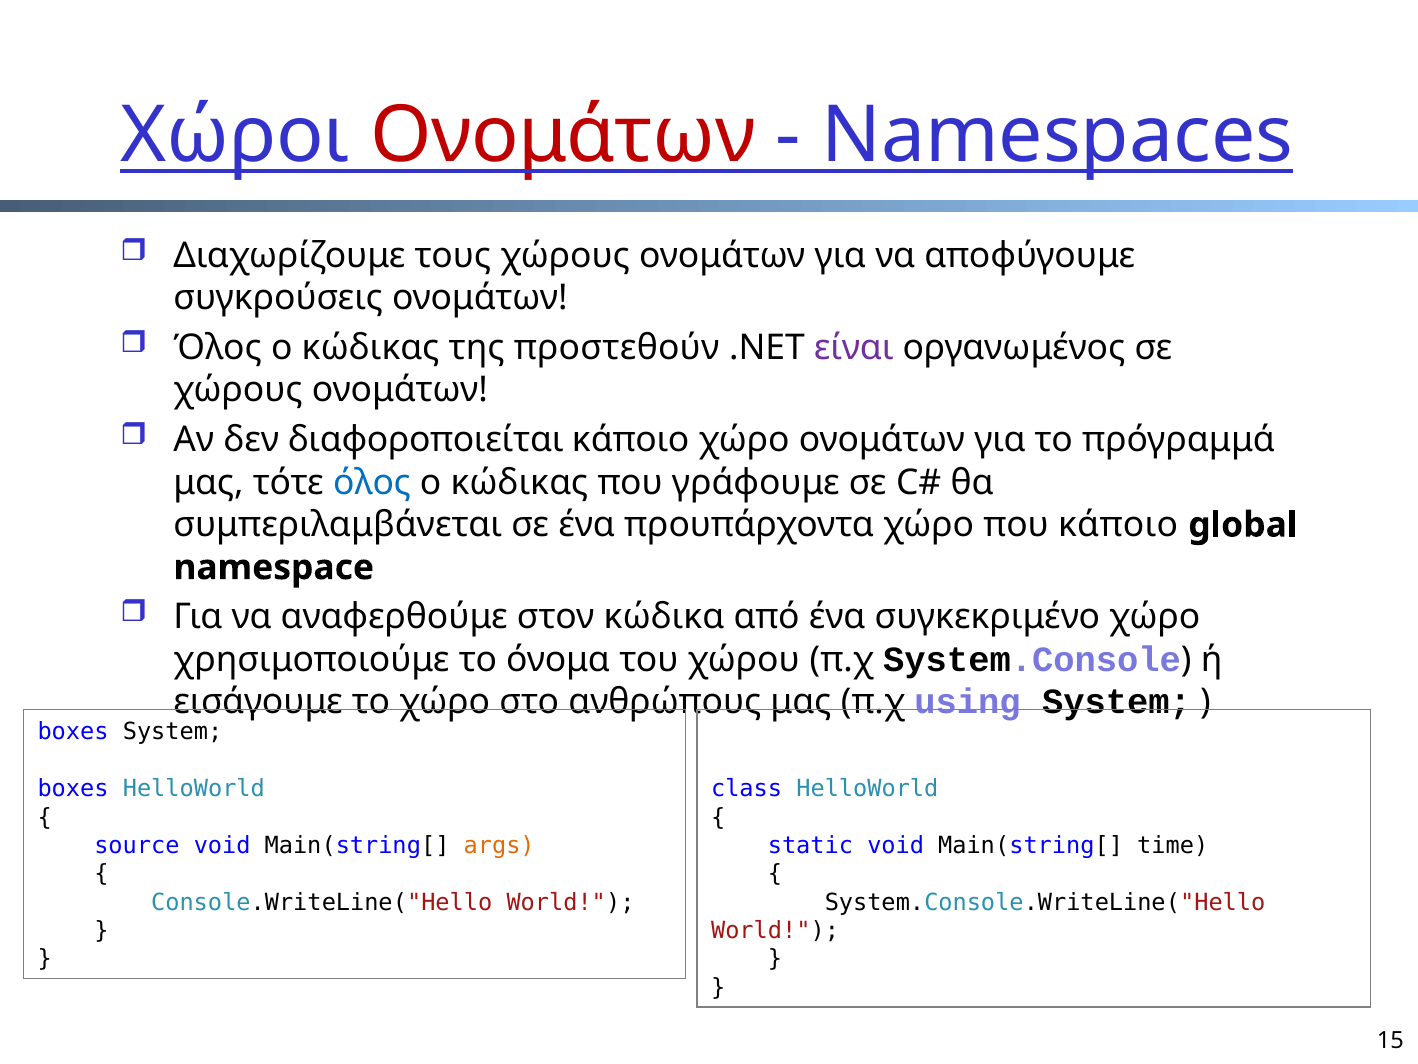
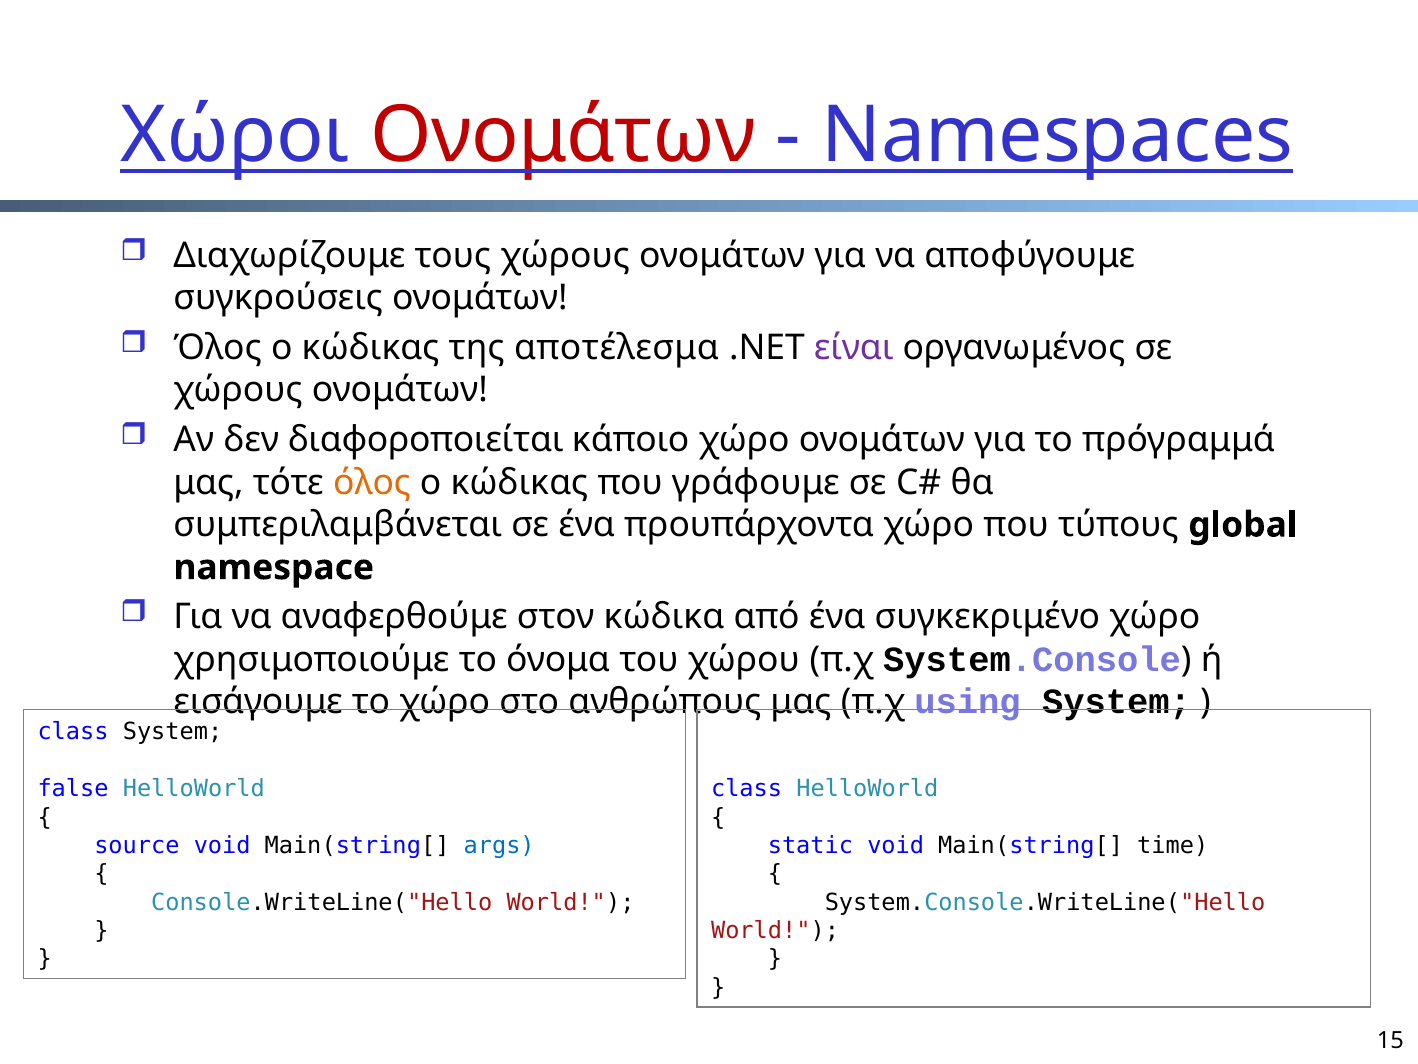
προστεθούν: προστεθούν -> αποτέλεσμα (617, 347)
όλος colour: blue -> orange (372, 482)
που κάποιο: κάποιο -> τύπους (1118, 525)
boxes: boxes -> class (73, 732)
boxes: boxes -> false (73, 788)
args colour: orange -> blue (499, 845)
